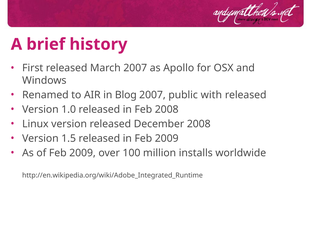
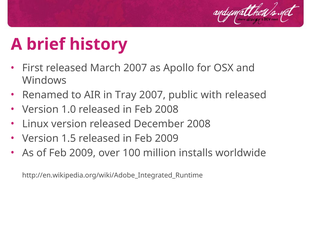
Blog: Blog -> Tray (126, 95)
